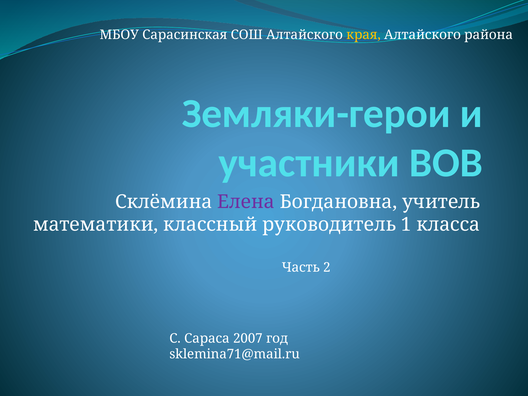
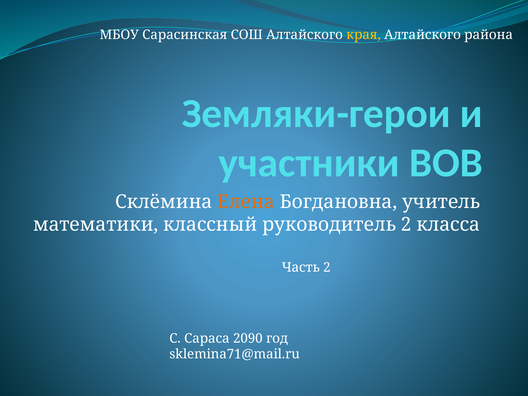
Елена colour: purple -> orange (246, 202)
руководитель 1: 1 -> 2 (406, 225)
2007: 2007 -> 2090 (248, 338)
